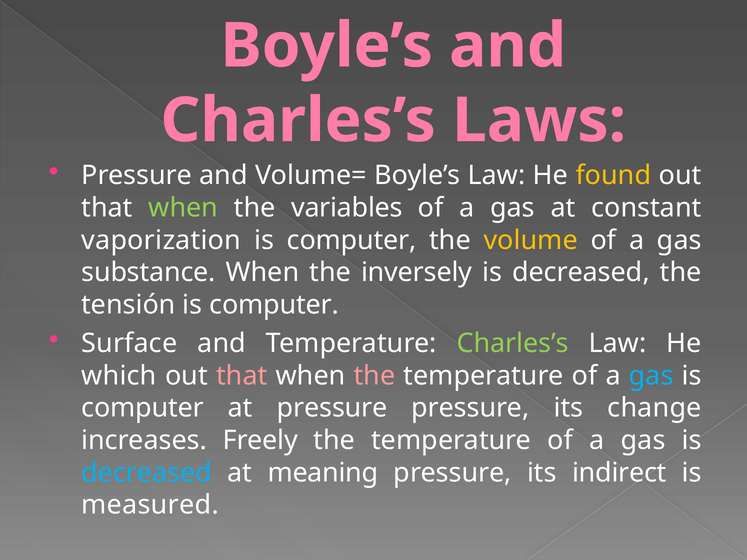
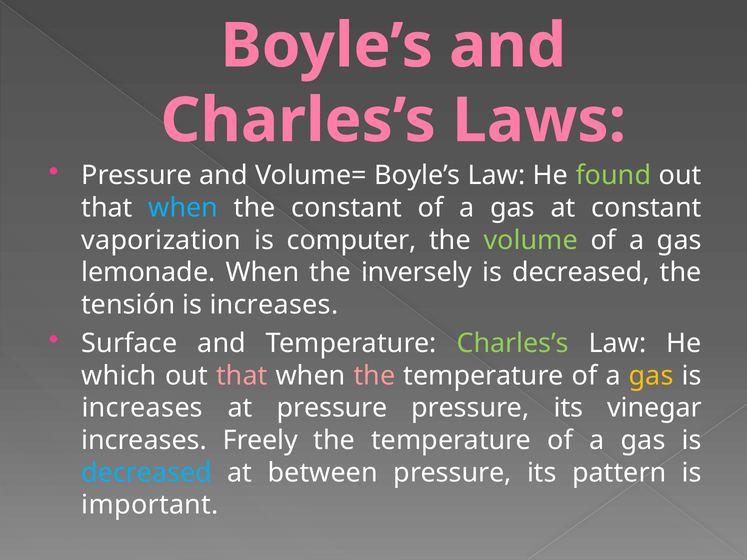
found colour: yellow -> light green (613, 176)
when colour: light green -> light blue (183, 208)
the variables: variables -> constant (347, 208)
volume colour: yellow -> light green (531, 240)
substance: substance -> lemonade (148, 273)
computer: computer -> increases (274, 305)
gas colour: light blue -> yellow (651, 376)
computer: computer -> increases (142, 408)
change: change -> vinegar (655, 408)
meaning: meaning -> between (323, 473)
indirect: indirect -> pattern (619, 473)
measured: measured -> important (150, 505)
